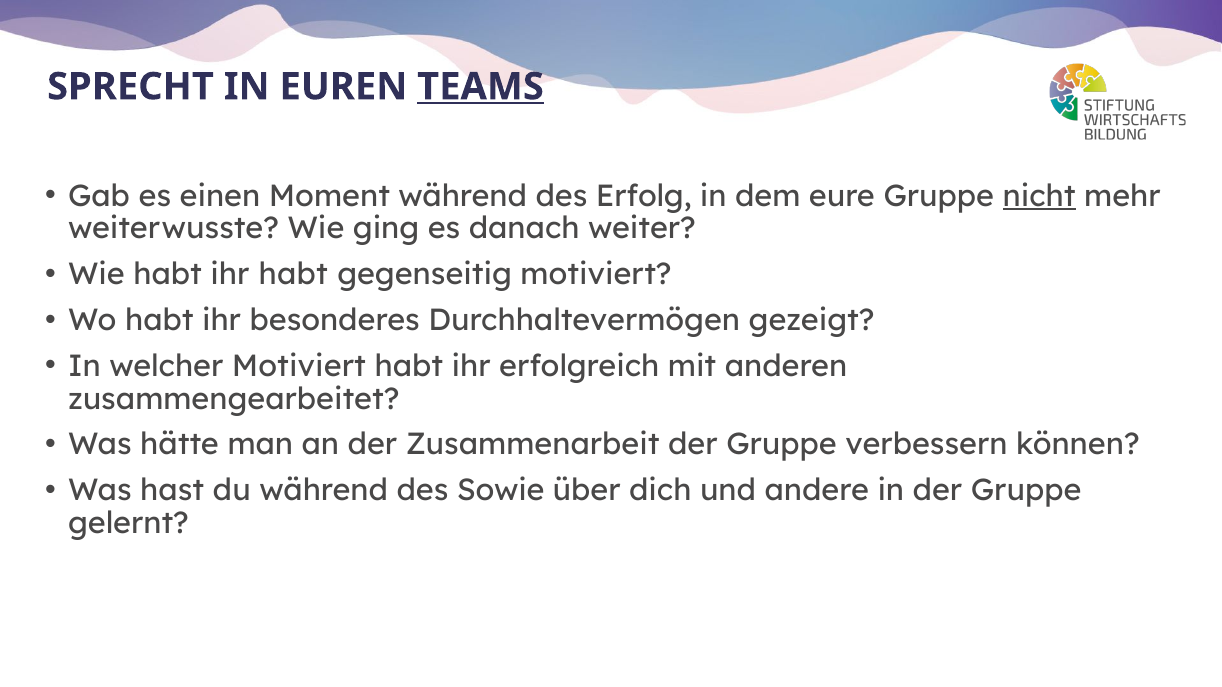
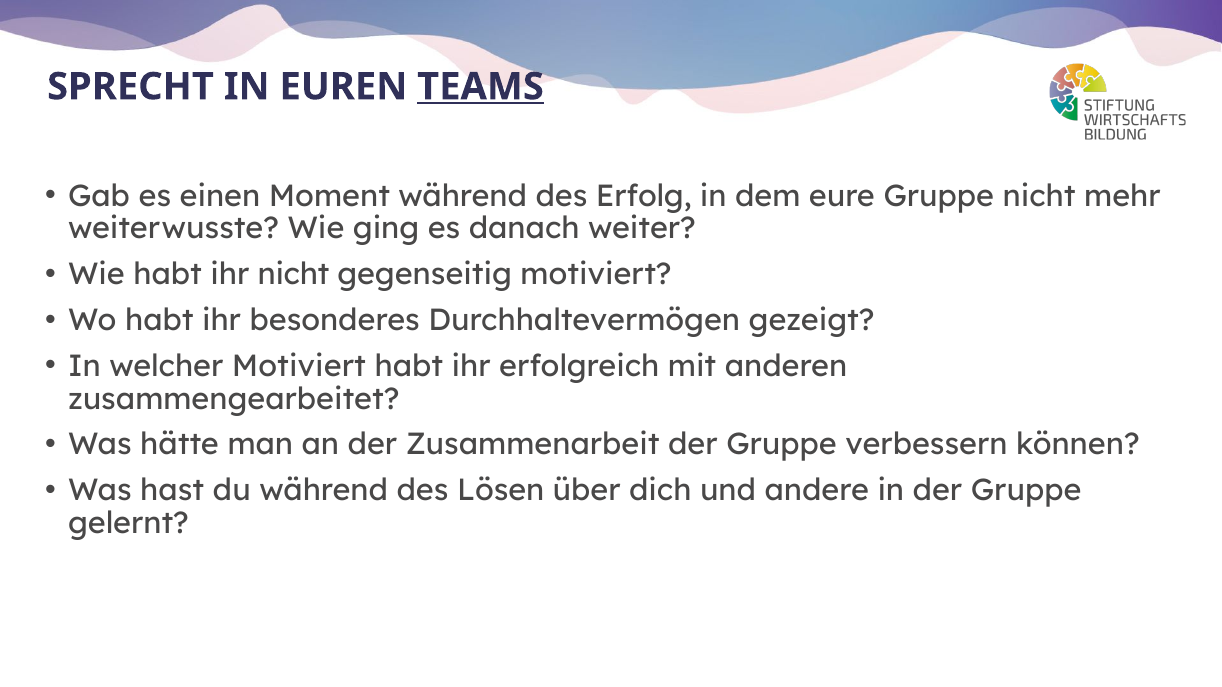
nicht underline: present -> none (1039, 196)
ihr habt: habt -> nicht (294, 275)
Sowie: Sowie -> Lösen (501, 491)
